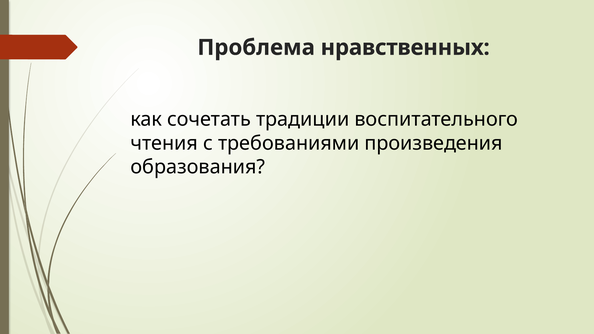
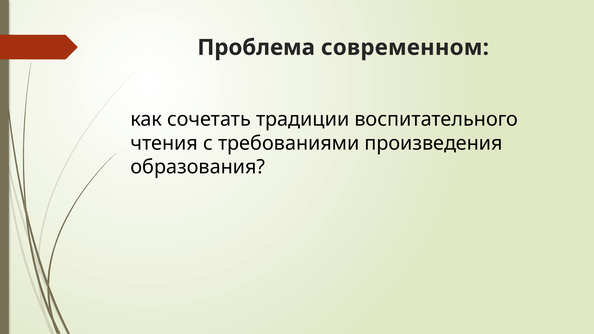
нравственных: нравственных -> современном (405, 48)
